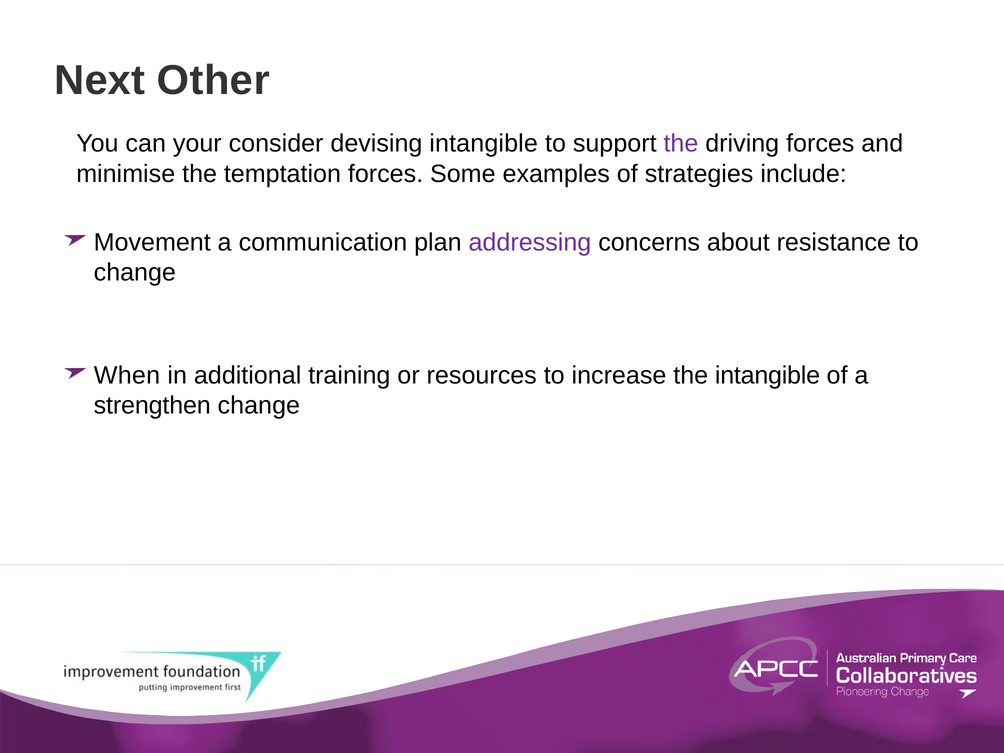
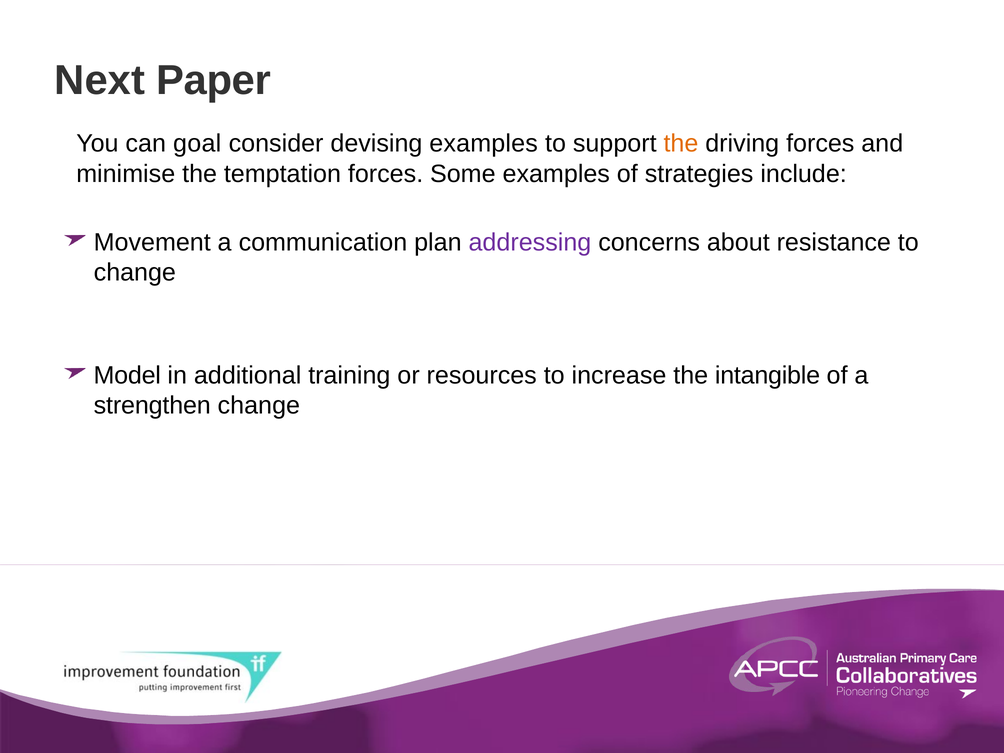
Other: Other -> Paper (214, 80)
your: your -> goal (197, 144)
devising intangible: intangible -> examples (484, 144)
the colour: purple -> orange (681, 144)
When: When -> Model (127, 375)
